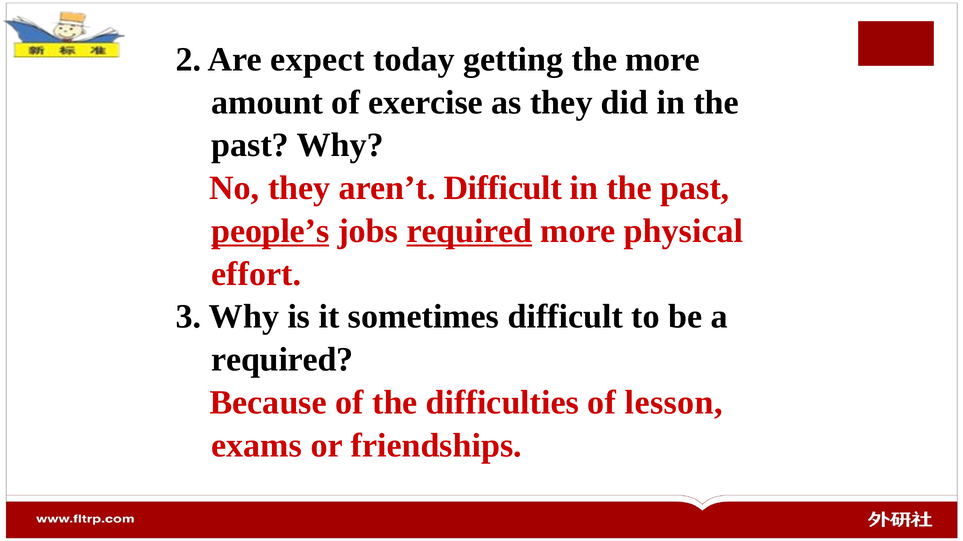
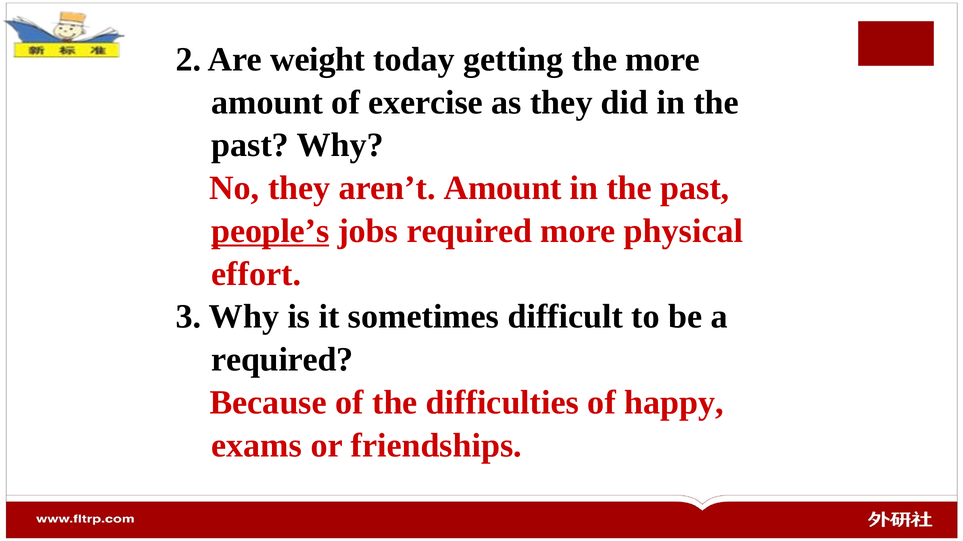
expect: expect -> weight (318, 59)
aren’t Difficult: Difficult -> Amount (503, 188)
required underline: present -> none (469, 231)
lesson: lesson -> happy (674, 403)
